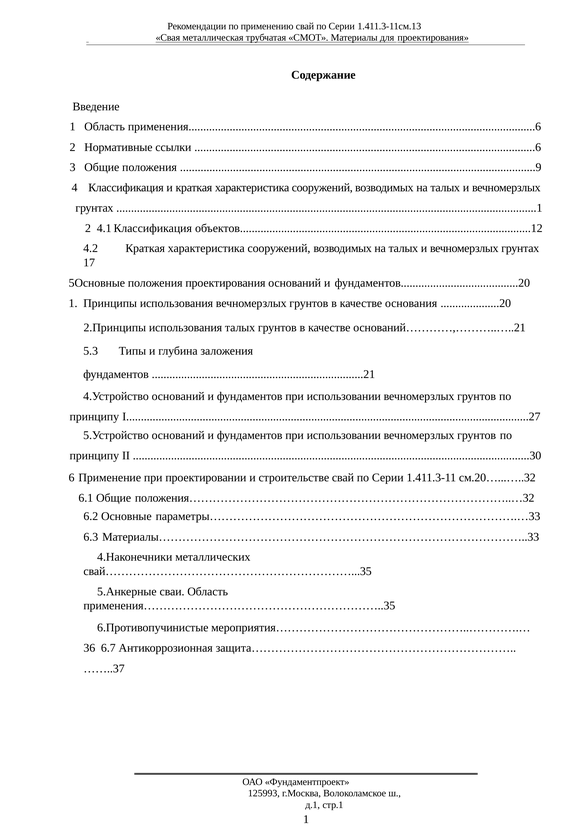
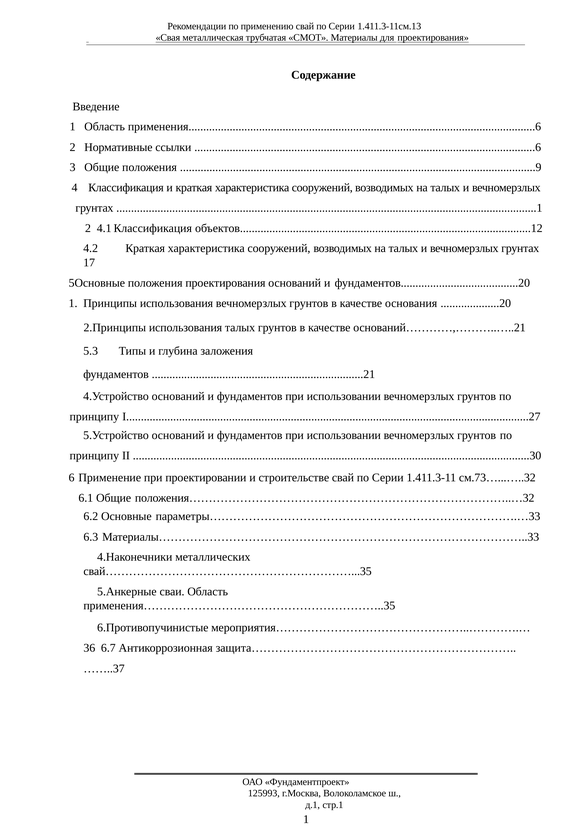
см.20…...…..32: см.20…...…..32 -> см.73…...…..32 (497, 477)
